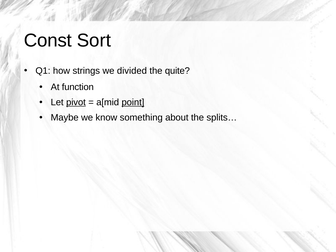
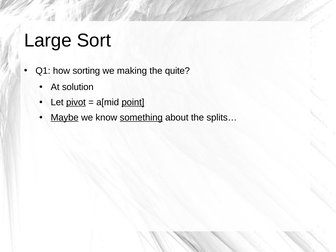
Const: Const -> Large (48, 41)
strings: strings -> sorting (86, 71)
divided: divided -> making (132, 71)
function: function -> solution (78, 87)
Maybe underline: none -> present (65, 118)
something underline: none -> present (141, 118)
